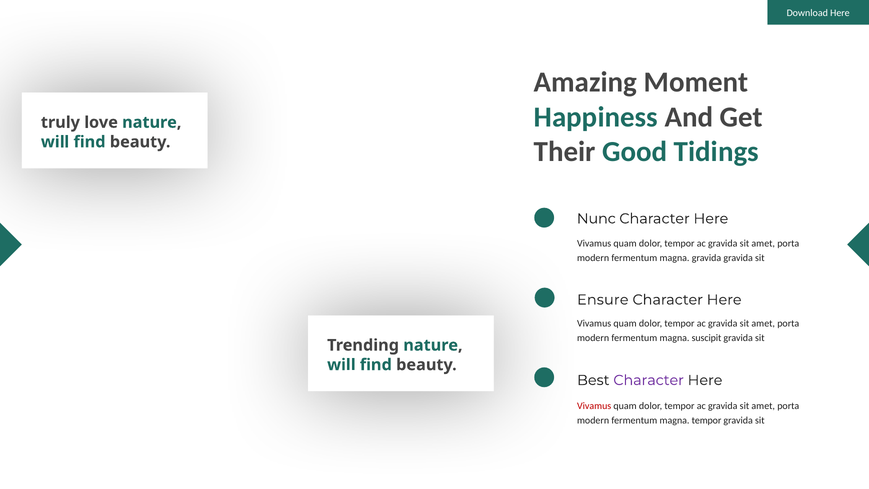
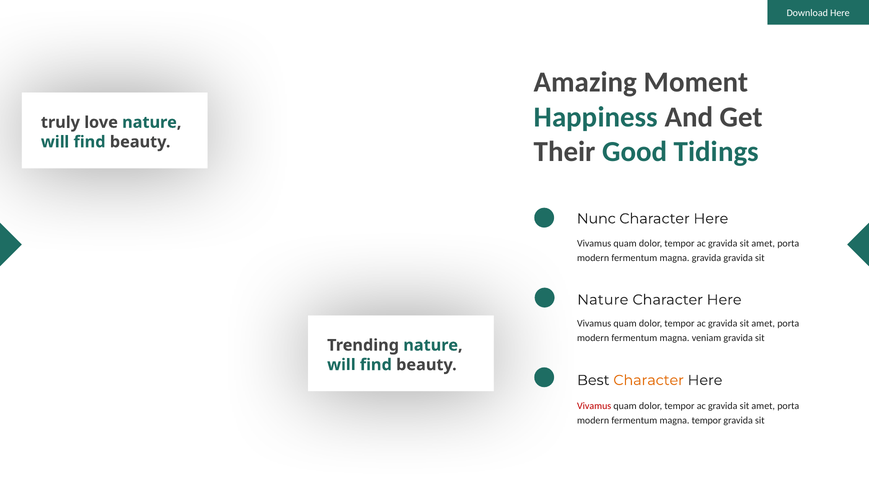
Ensure: Ensure -> Nature (603, 300)
suscipit: suscipit -> veniam (706, 338)
Character colour: purple -> orange (649, 380)
